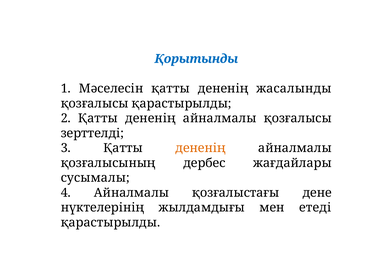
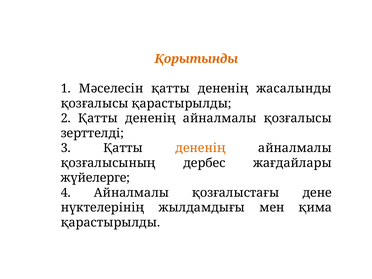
Қорытынды colour: blue -> orange (196, 59)
сусымалы: сусымалы -> жүйелерге (95, 178)
етеді: етеді -> қима (315, 208)
